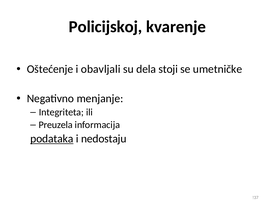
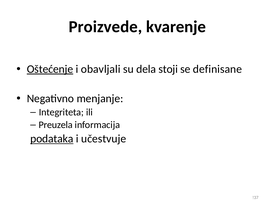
Policijskoj: Policijskoj -> Proizvede (105, 27)
Oštećenje underline: none -> present (50, 69)
umetničke: umetničke -> definisane (217, 69)
nedostaju: nedostaju -> učestvuje (104, 138)
